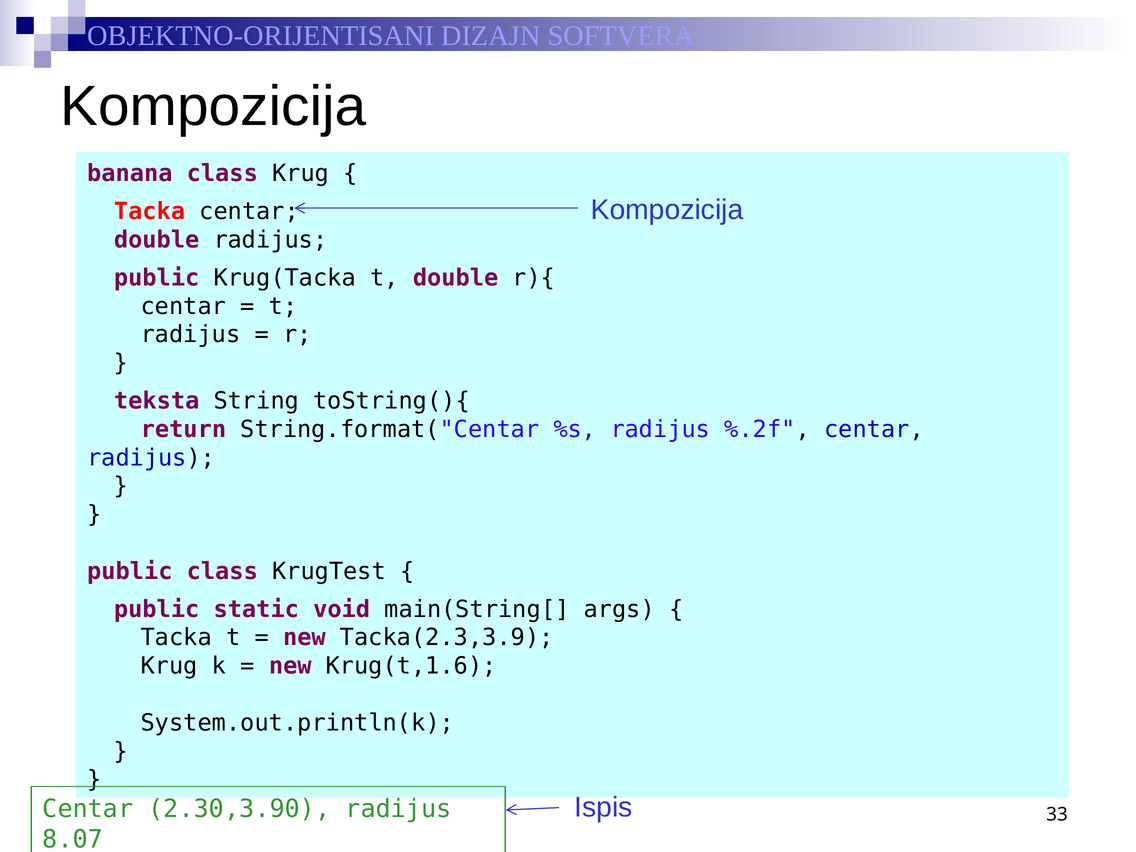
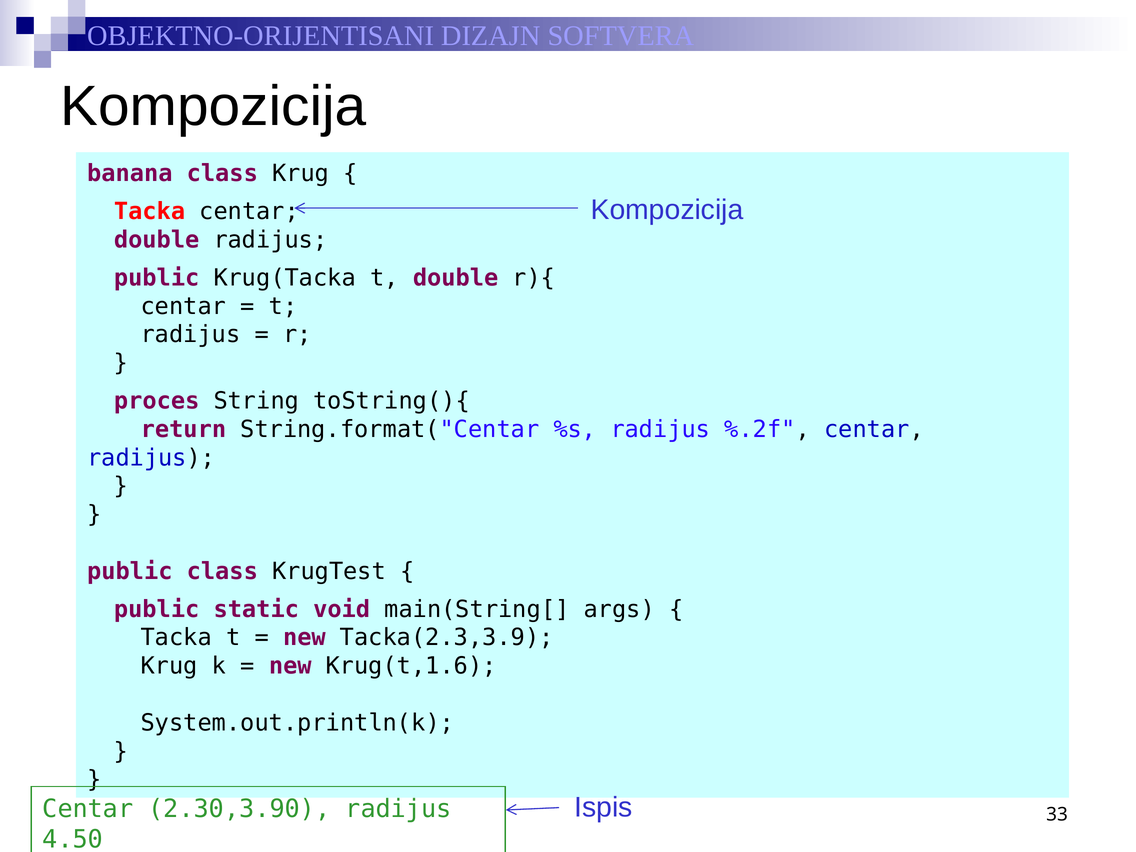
teksta: teksta -> proces (157, 401)
8.07: 8.07 -> 4.50 (73, 839)
